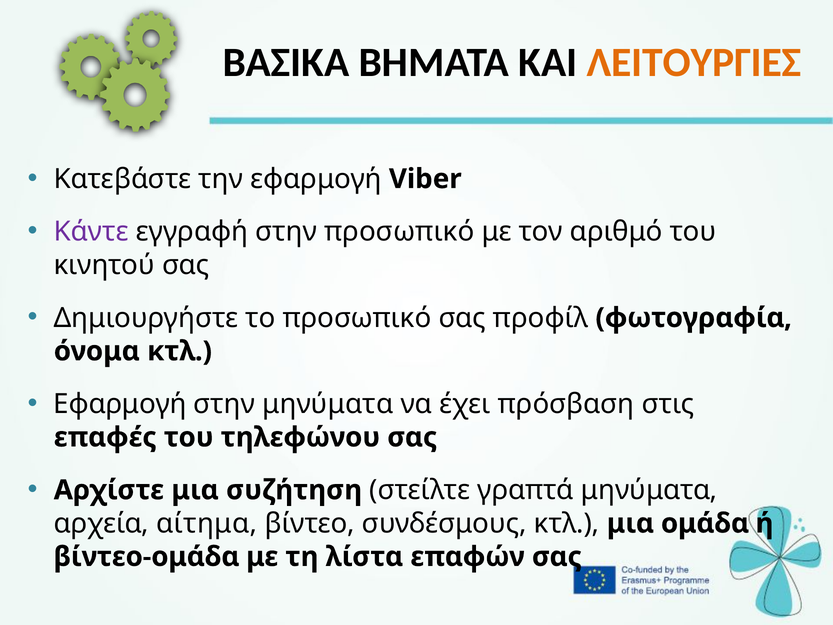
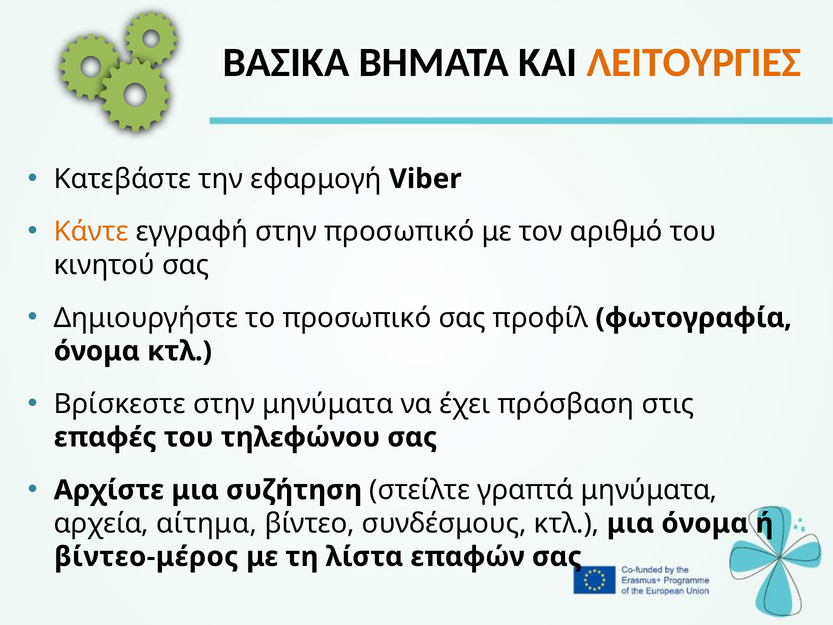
Κάντε colour: purple -> orange (91, 232)
Εφαρμογή: Εφαρμογή -> Βρίσκεστε (120, 404)
μια ομάδα: ομάδα -> όνομα (705, 523)
βίντεο-ομάδα: βίντεο-ομάδα -> βίντεο-μέρος (146, 557)
